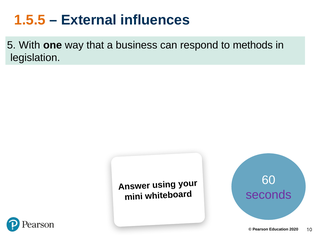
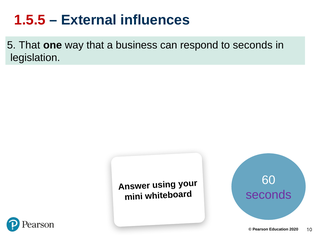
1.5.5 colour: orange -> red (30, 20)
5 With: With -> That (29, 45)
to methods: methods -> seconds (253, 45)
